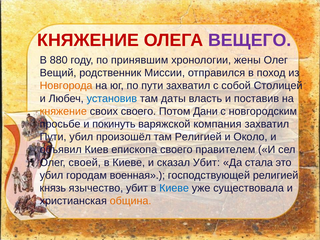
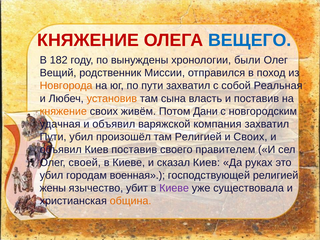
ВЕЩЕГО colour: purple -> blue (250, 40)
880: 880 -> 182 (59, 60)
принявшим: принявшим -> вынуждены (140, 60)
жены: жены -> были (247, 60)
Столицей: Столицей -> Реальная (278, 86)
установив colour: blue -> orange (112, 99)
даты: даты -> сына (173, 99)
своих своего: своего -> живём (138, 111)
просьбе: просьбе -> удачная (60, 124)
покинуть: покинуть -> объявил (114, 124)
и Около: Около -> Своих (250, 137)
Киев епископа: епископа -> поставив (134, 150)
сказал Убит: Убит -> Киев (206, 163)
стала: стала -> руках (259, 163)
князь: князь -> жены (53, 188)
Киеве colour: blue -> purple (174, 188)
